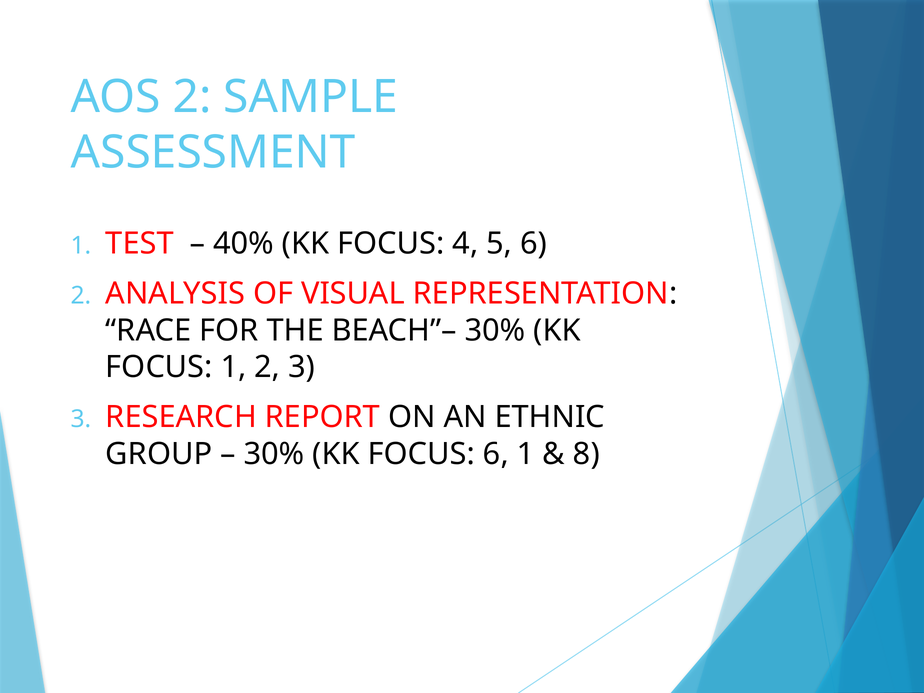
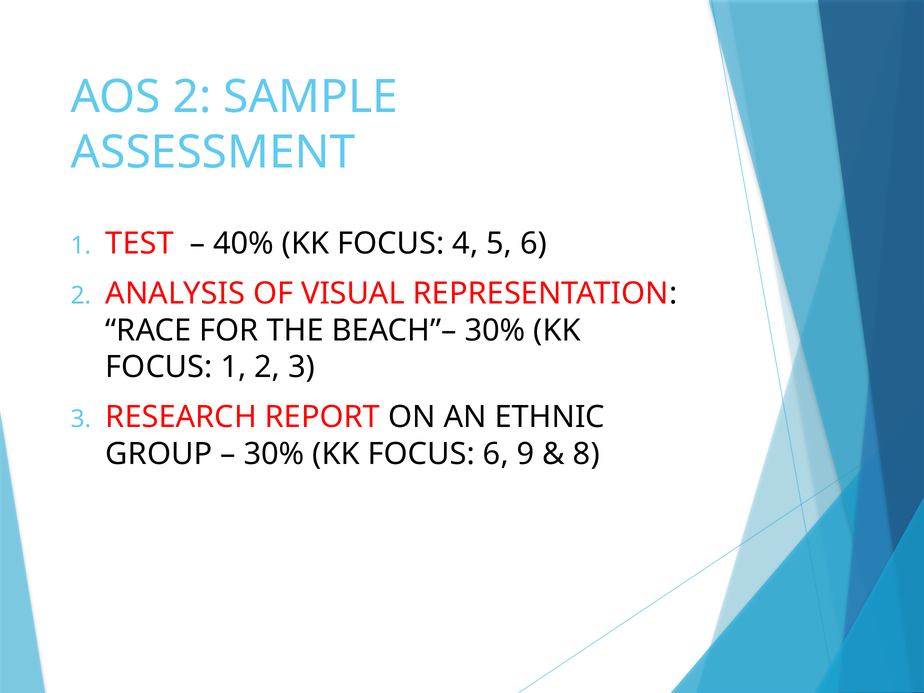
6 1: 1 -> 9 (526, 454)
